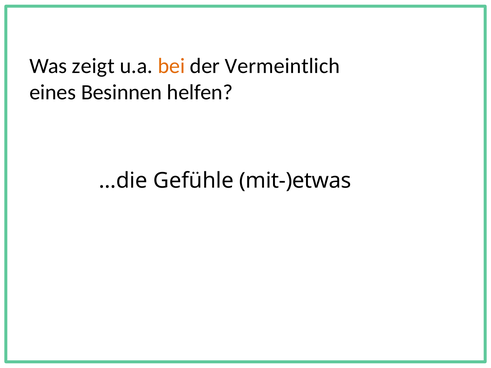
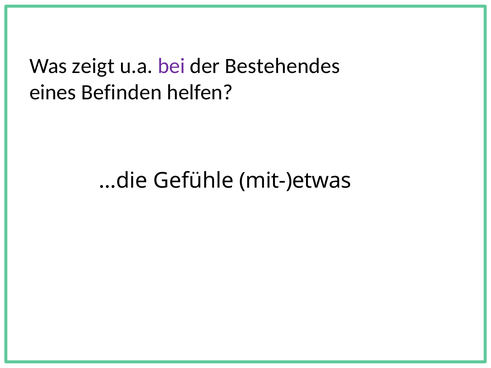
bei colour: orange -> purple (171, 66)
Vermeintlich: Vermeintlich -> Bestehendes (282, 66)
Besinnen: Besinnen -> Befinden (121, 92)
